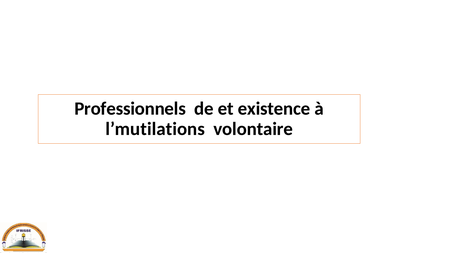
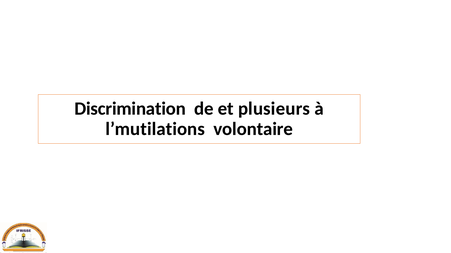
Professionnels: Professionnels -> Discrimination (130, 109)
existence: existence -> plusieurs (274, 109)
